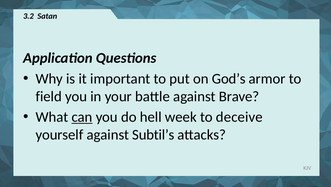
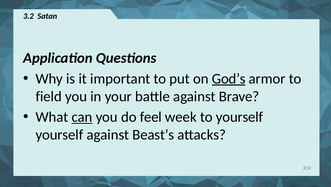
God’s underline: none -> present (229, 79)
hell: hell -> feel (151, 117)
to deceive: deceive -> yourself (240, 117)
Subtil’s: Subtil’s -> Beast’s (153, 135)
